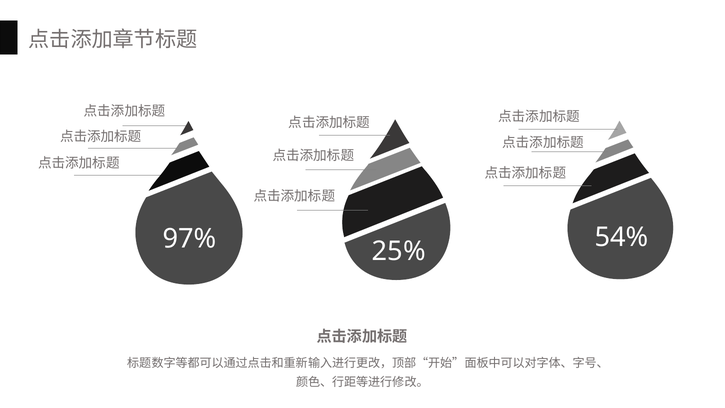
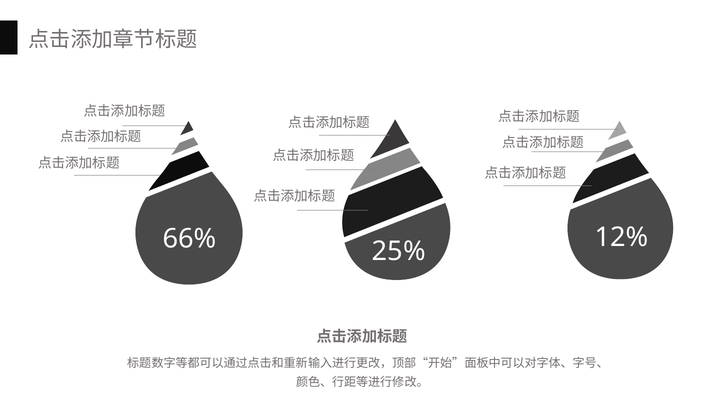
54%: 54% -> 12% (622, 237)
97%: 97% -> 66% (189, 239)
